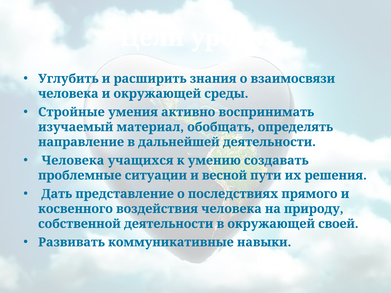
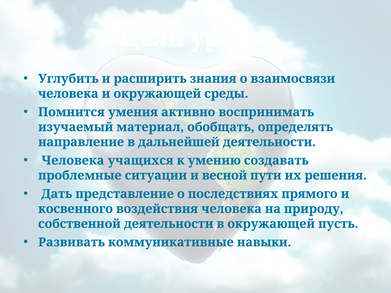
Стройные: Стройные -> Помнится (71, 112)
своей: своей -> пусть (338, 224)
